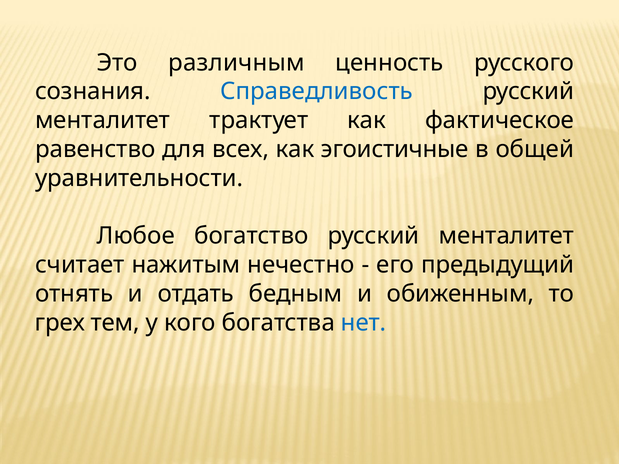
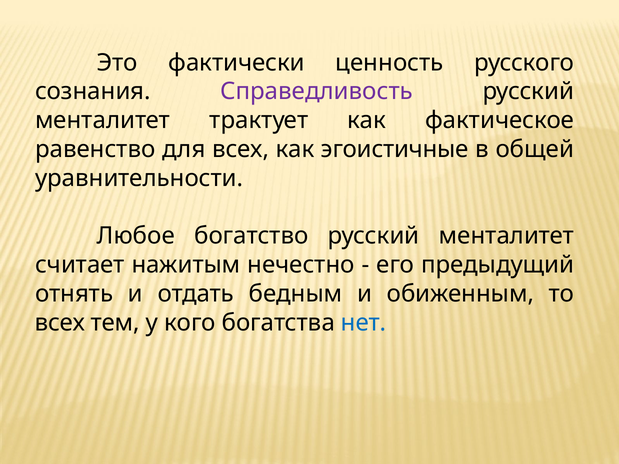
различным: различным -> фактически (237, 63)
Справедливость colour: blue -> purple (317, 92)
грех: грех -> всех (60, 323)
